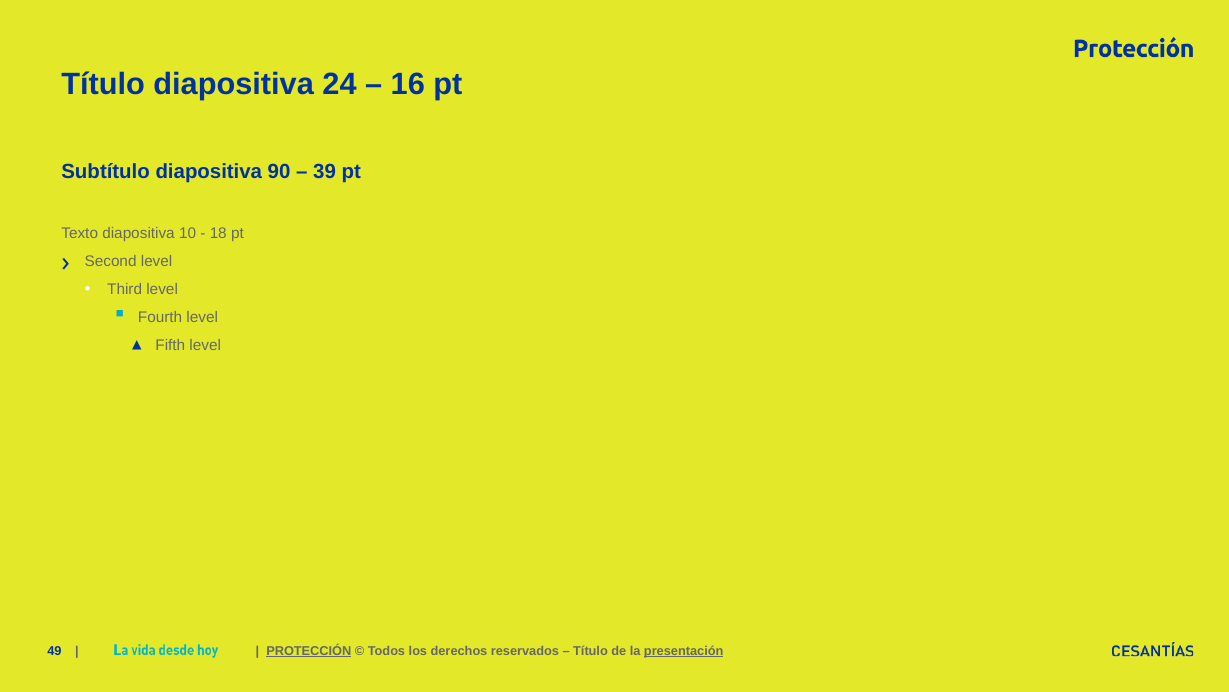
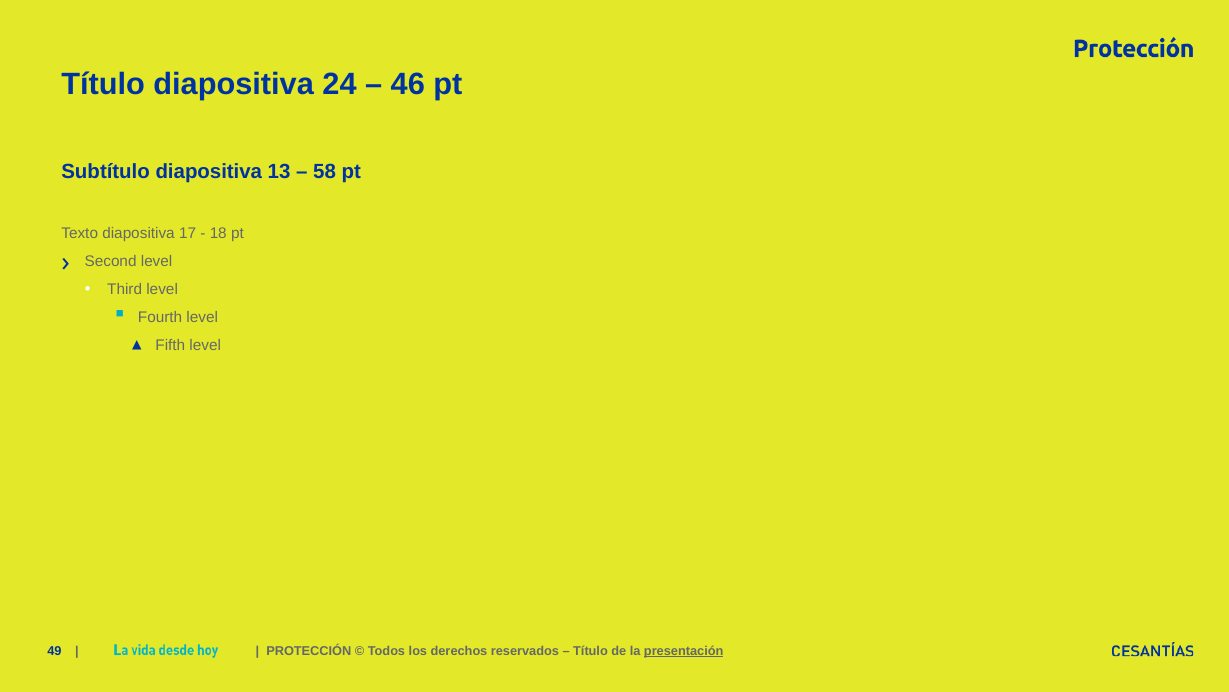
16: 16 -> 46 (408, 84)
90: 90 -> 13 (279, 172)
39: 39 -> 58 (325, 172)
10: 10 -> 17 (188, 233)
PROTECCIÓN underline: present -> none (309, 651)
